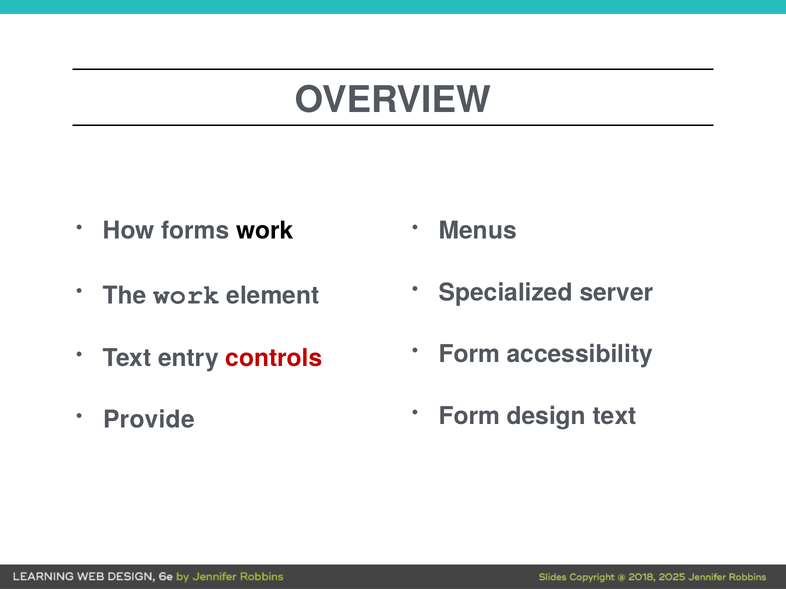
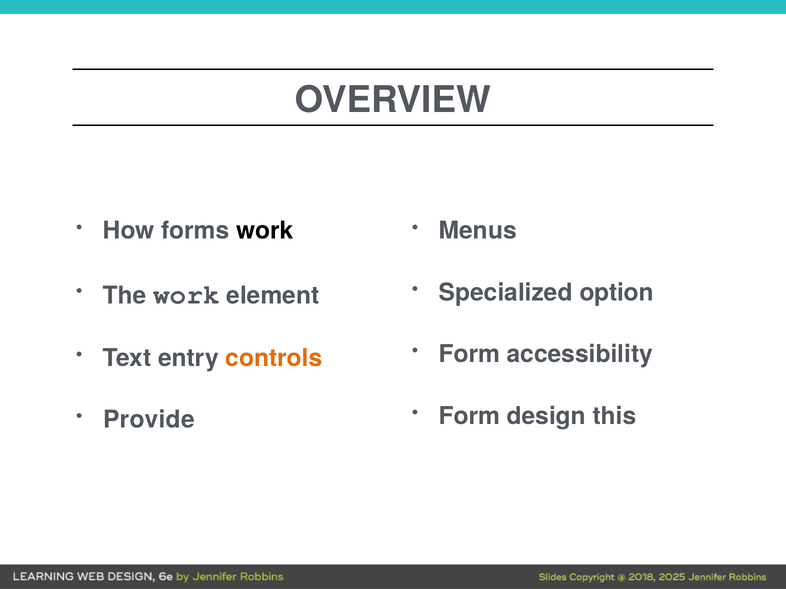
server: server -> option (617, 293)
controls colour: red -> orange (274, 358)
design text: text -> this (615, 416)
